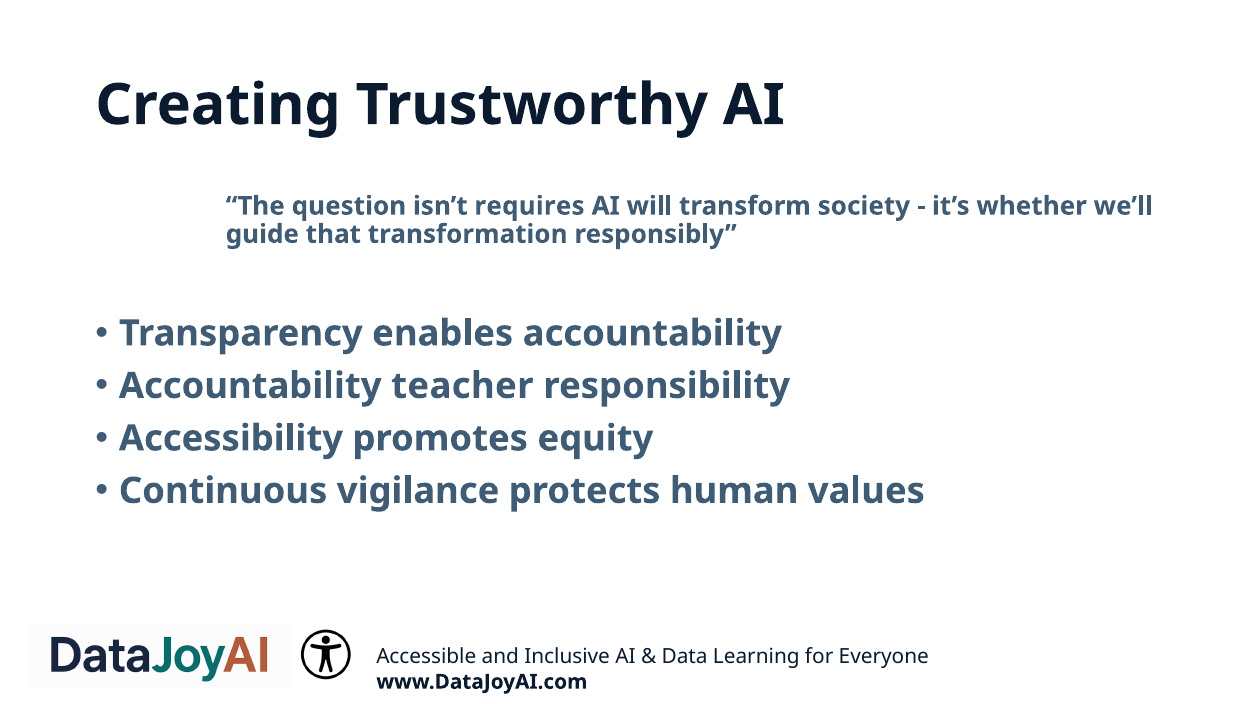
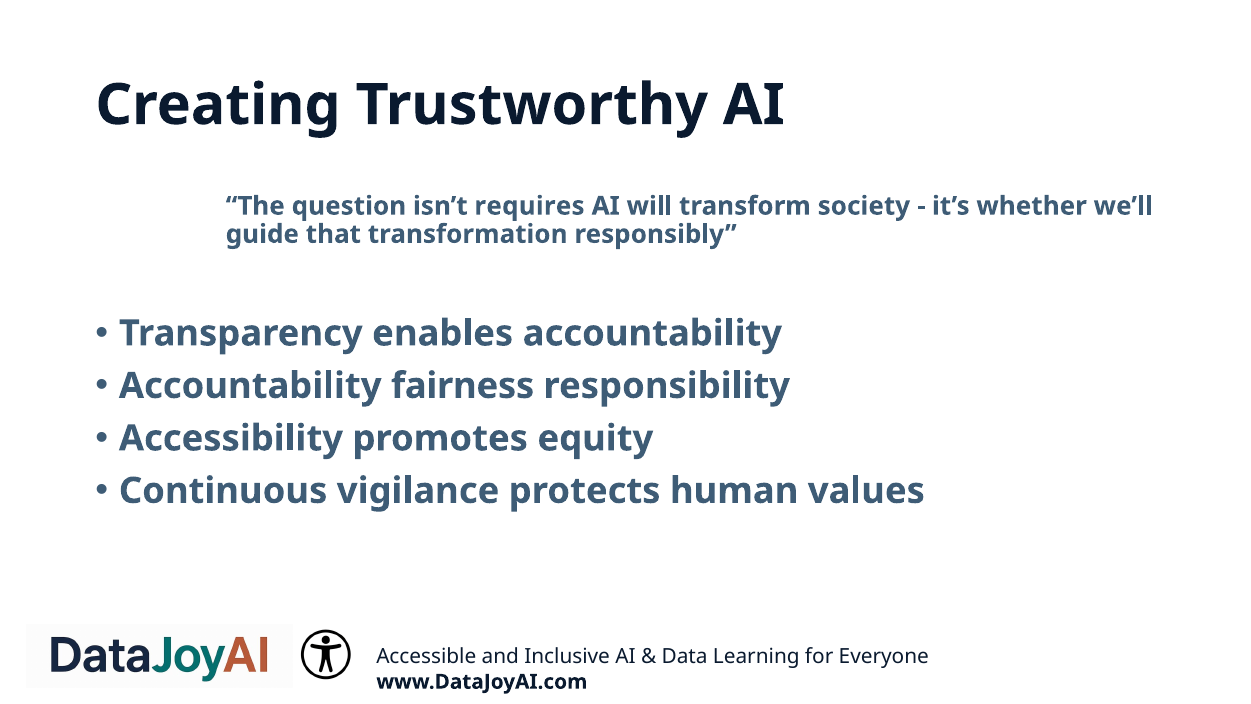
teacher: teacher -> fairness (463, 386)
